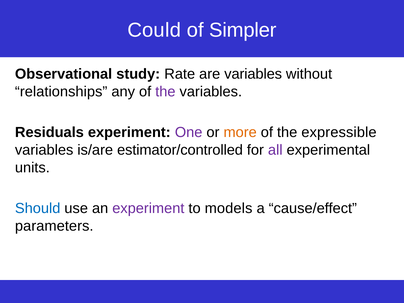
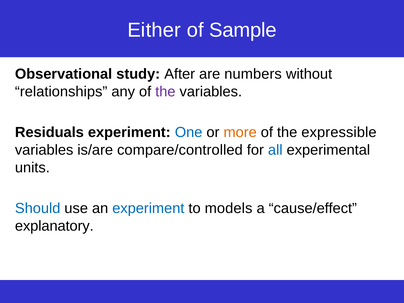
Could: Could -> Either (154, 30)
Simpler: Simpler -> Sample (243, 30)
Rate: Rate -> After (180, 74)
are variables: variables -> numbers (253, 74)
One colour: purple -> blue (189, 132)
estimator/controlled: estimator/controlled -> compare/controlled (180, 150)
all colour: purple -> blue (275, 150)
experiment colour: purple -> blue (148, 208)
parameters: parameters -> explanatory (54, 226)
